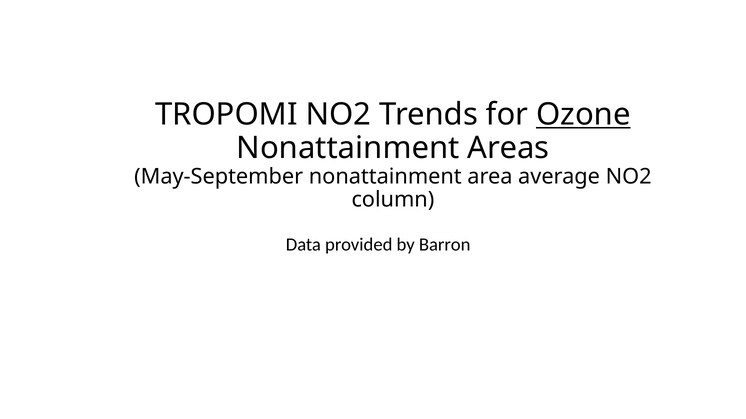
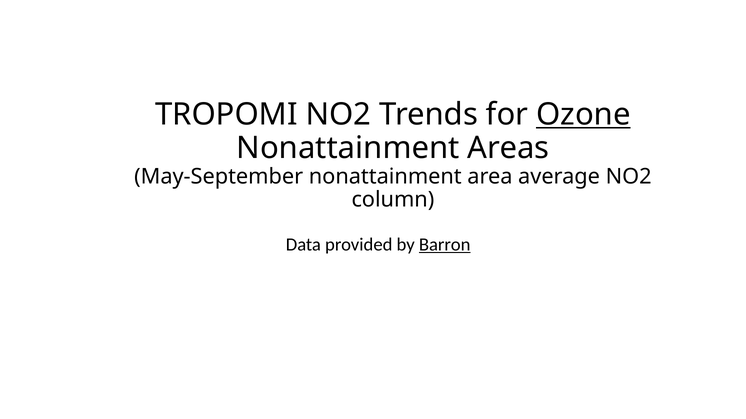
Barron underline: none -> present (445, 245)
